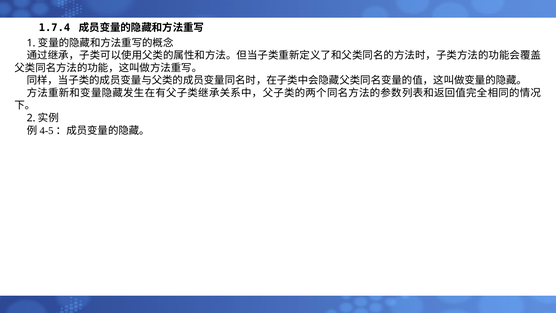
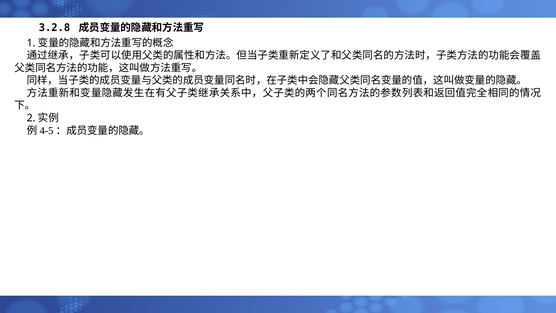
1.7.4: 1.7.4 -> 3.2.8 (54, 28)
